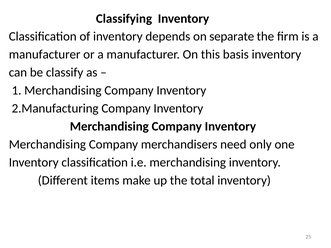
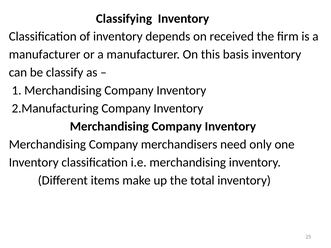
separate: separate -> received (232, 37)
